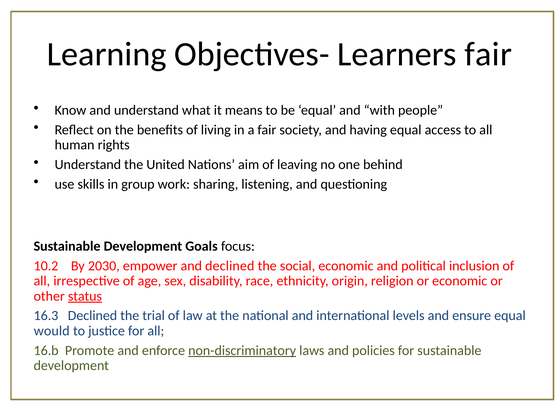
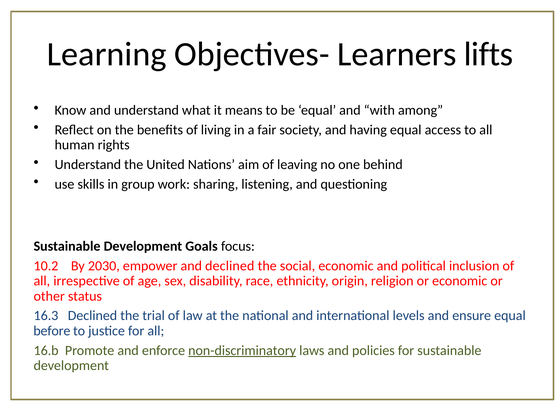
Learners fair: fair -> lifts (489, 54)
people: people -> among (421, 110)
status underline: present -> none (85, 296)
would: would -> before (52, 331)
